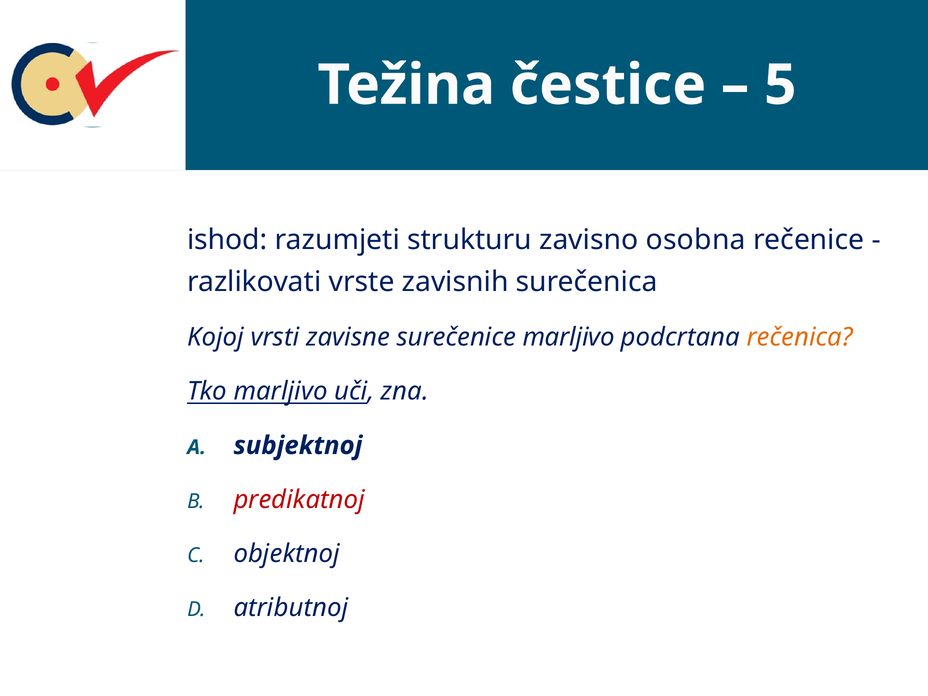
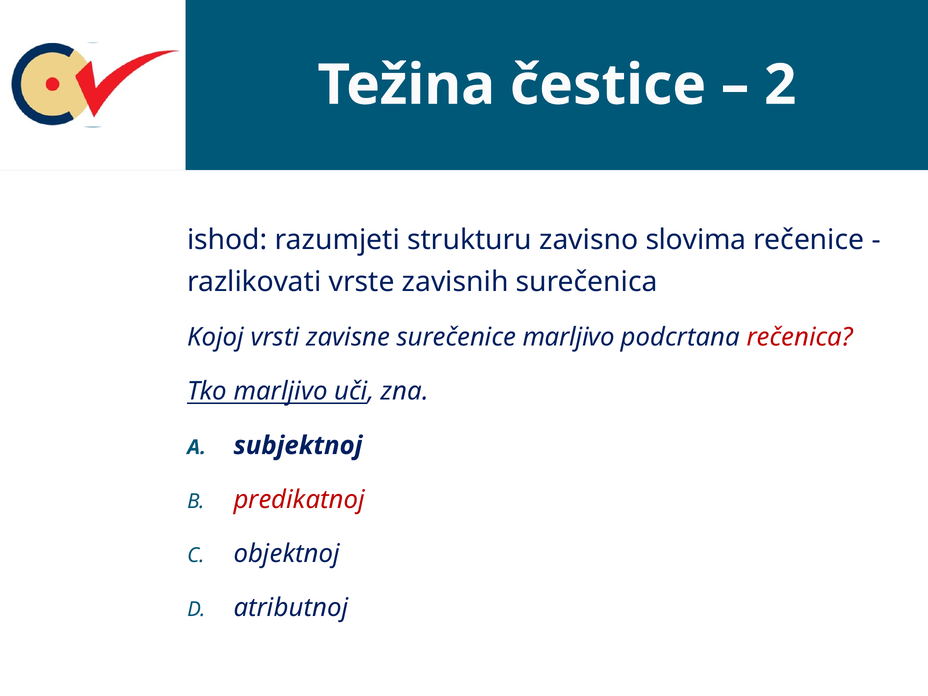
5: 5 -> 2 (780, 85)
osobna: osobna -> slovima (696, 240)
rečenica colour: orange -> red (800, 337)
